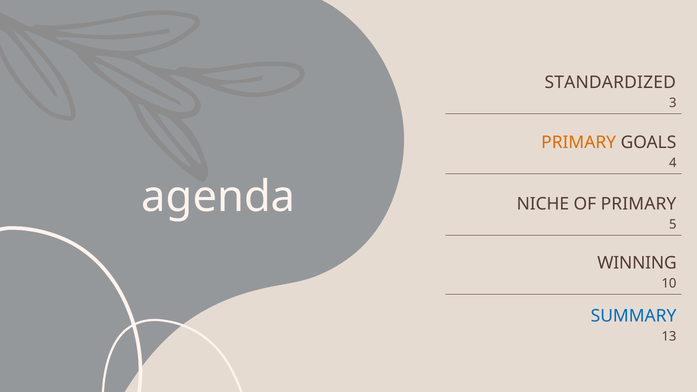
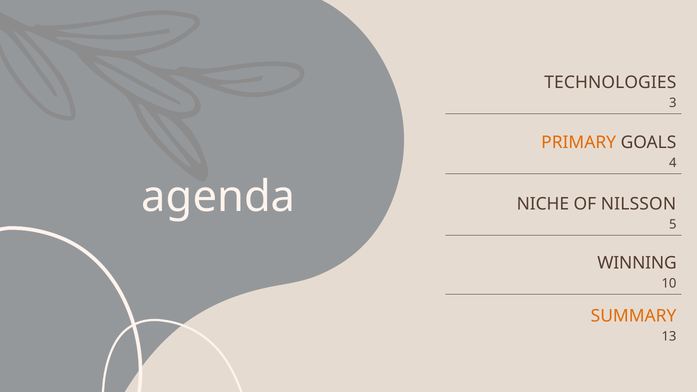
STANDARDIZED: STANDARDIZED -> TECHNOLOGIES (610, 82)
OF PRIMARY: PRIMARY -> NILSSON (638, 204)
SUMMARY colour: blue -> orange (634, 316)
